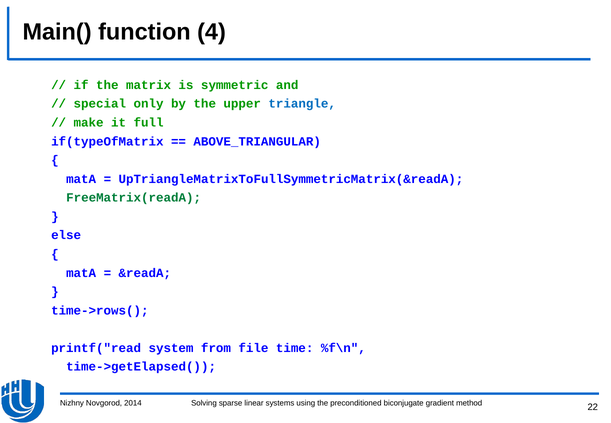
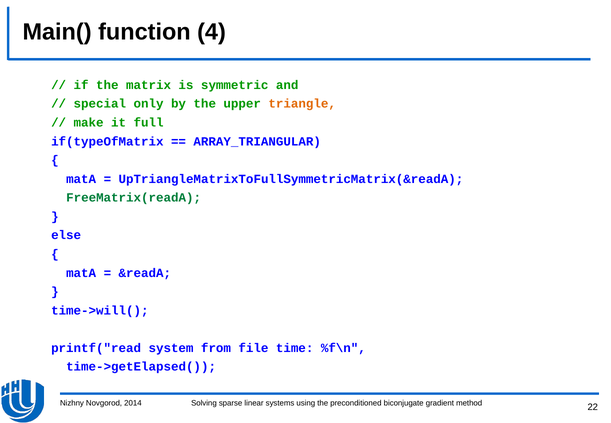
triangle colour: blue -> orange (302, 104)
ABOVE_TRIANGULAR: ABOVE_TRIANGULAR -> ARRAY_TRIANGULAR (257, 141)
time->rows(: time->rows( -> time->will( (100, 310)
